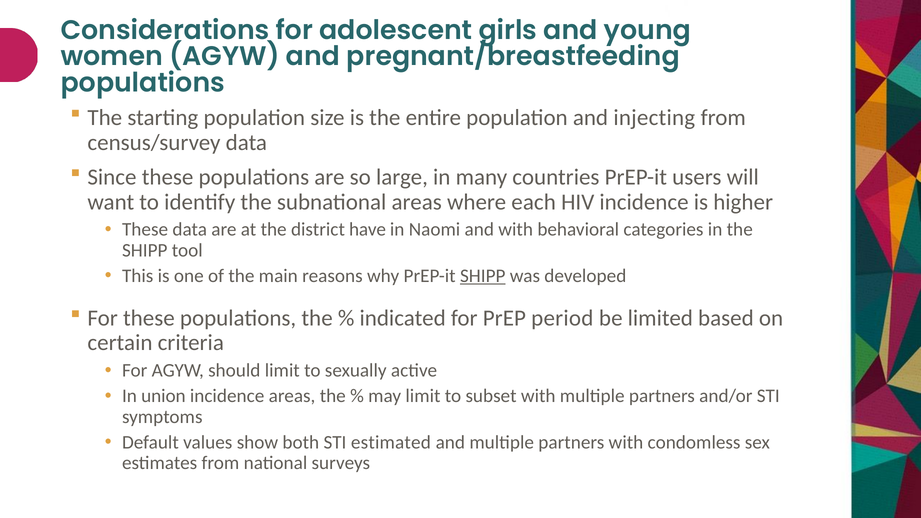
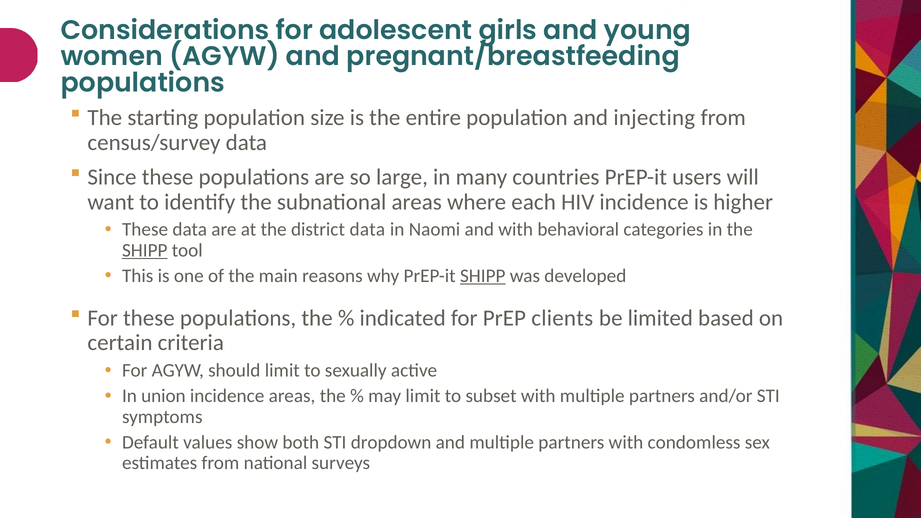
district have: have -> data (367, 230)
SHIPP underline: none -> present (145, 250)
period: period -> clients (562, 318)
estimated: estimated -> dropdown (391, 442)
